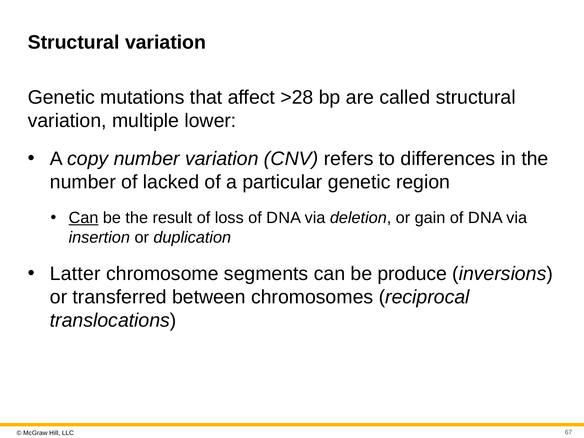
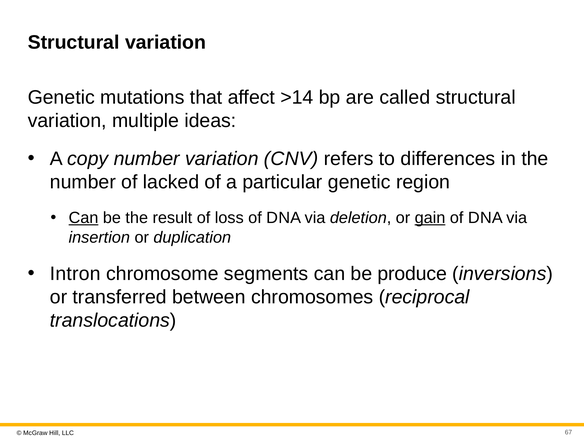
>28: >28 -> >14 (297, 97)
lower: lower -> ideas (210, 121)
gain underline: none -> present (430, 218)
Latter: Latter -> Intron (75, 274)
